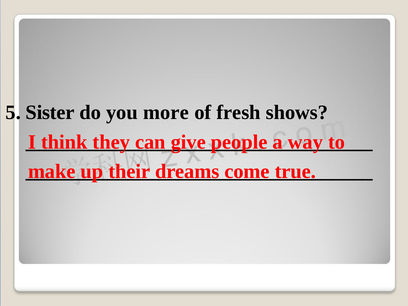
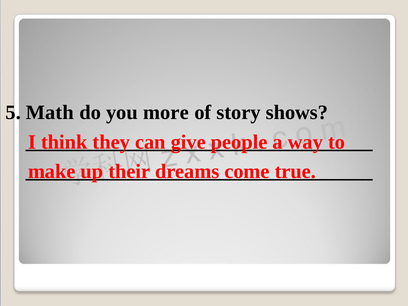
Sister: Sister -> Math (50, 112)
fresh: fresh -> story (239, 112)
